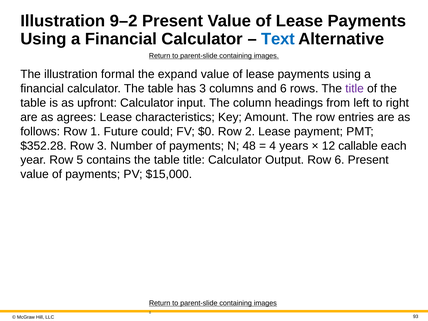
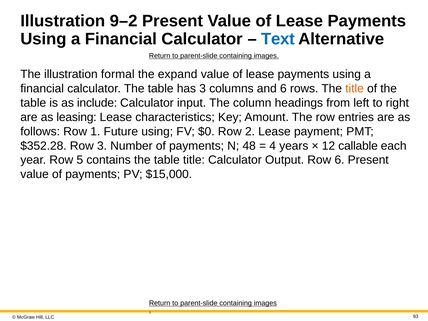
title colour: purple -> orange (355, 89)
upfront: upfront -> include (97, 103)
agrees: agrees -> leasing (77, 117)
Future could: could -> using (157, 131)
